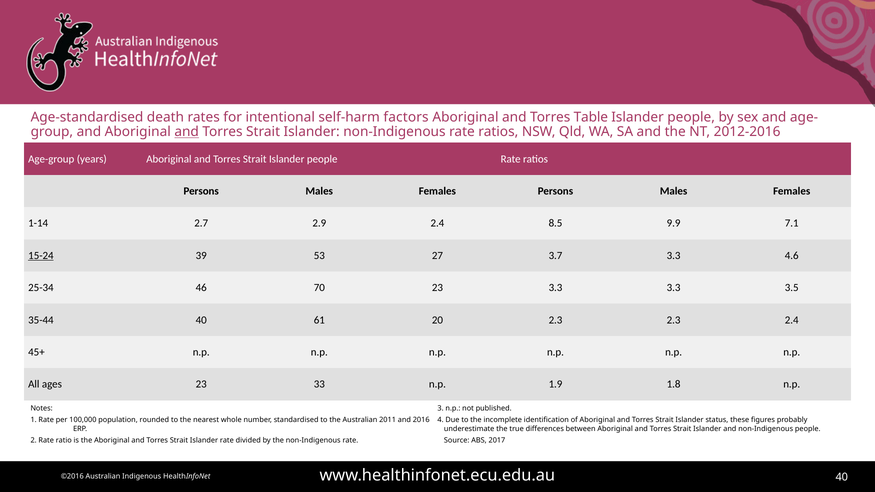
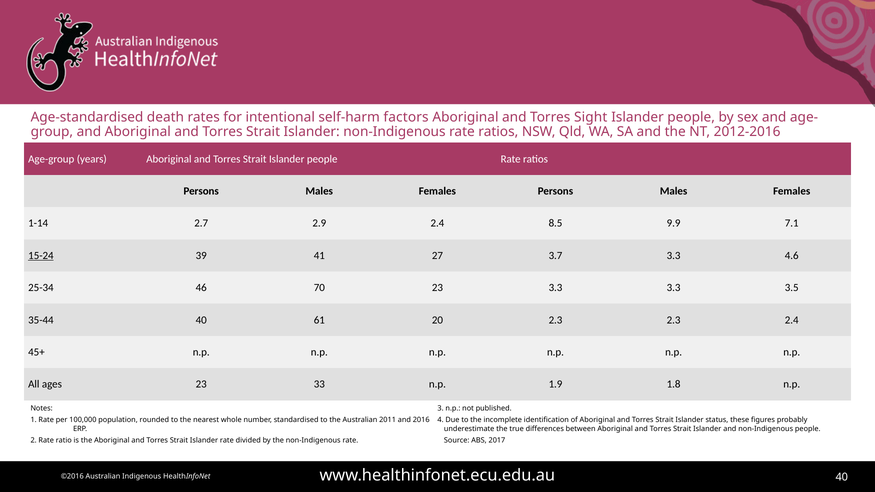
Table: Table -> Sight (591, 117)
and underline: present -> none (187, 132)
53: 53 -> 41 (319, 256)
